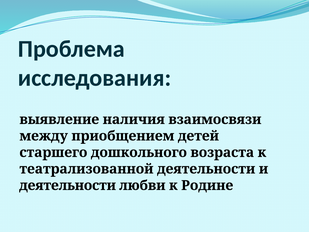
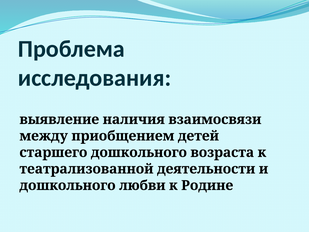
деятельности: деятельности -> дошкольного (68, 185)
